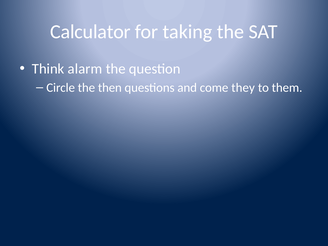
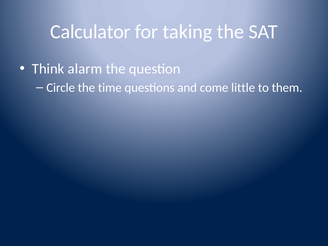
then: then -> time (110, 88)
they: they -> little (243, 88)
